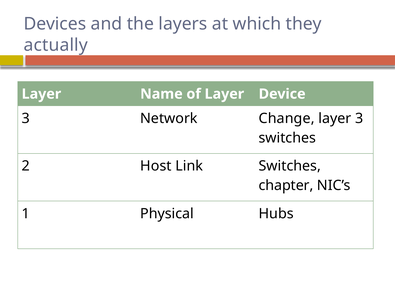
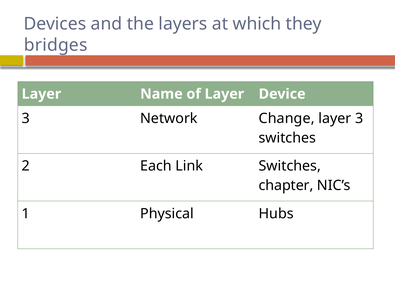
actually: actually -> bridges (56, 45)
Host: Host -> Each (156, 166)
